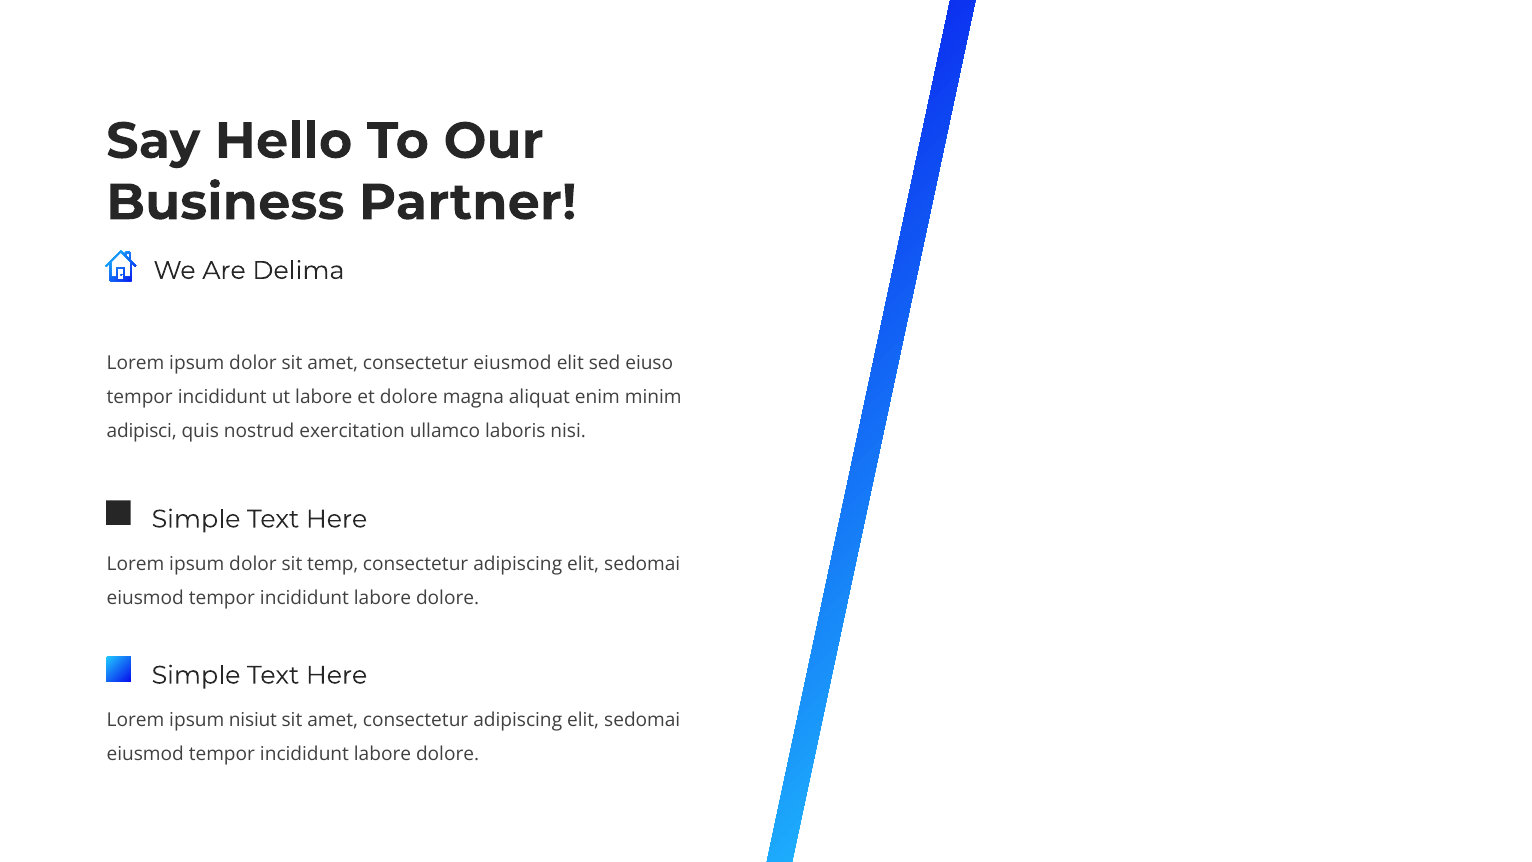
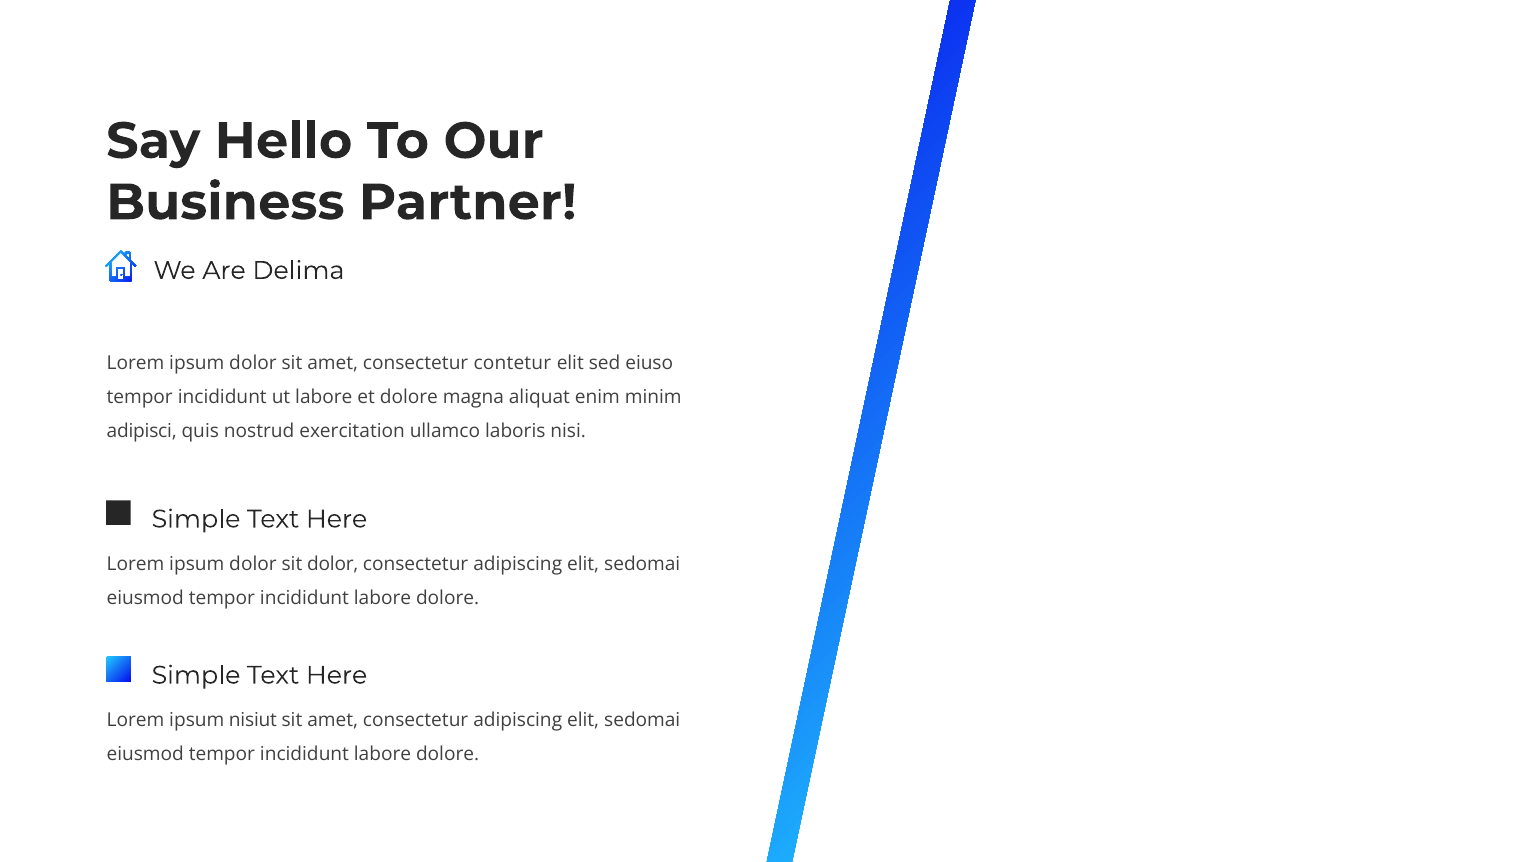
consectetur eiusmod: eiusmod -> contetur (512, 363)
sit temp: temp -> dolor (333, 564)
